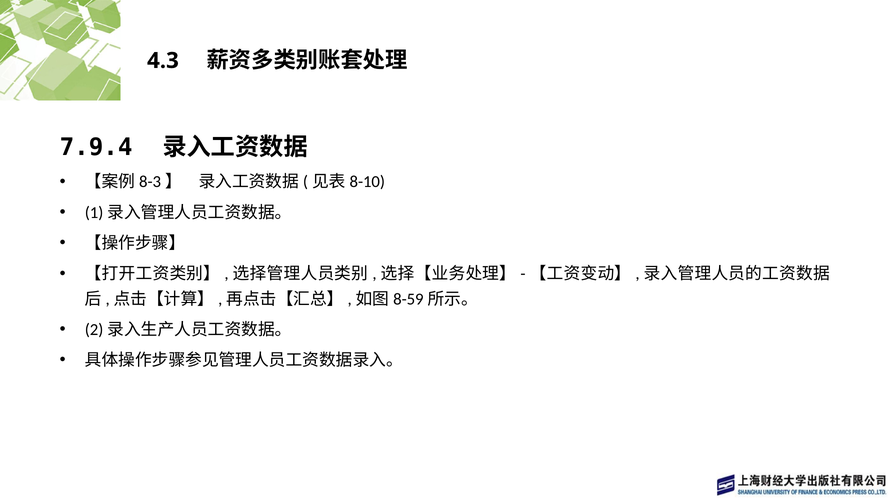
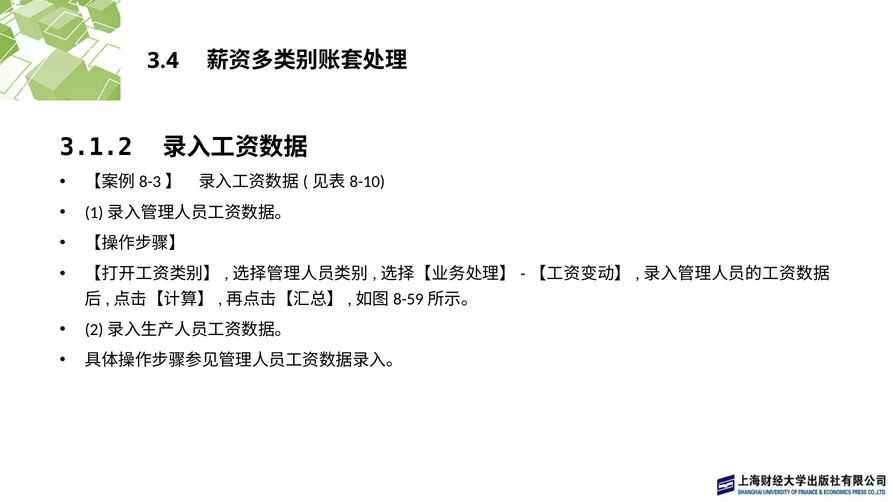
4.3: 4.3 -> 3.4 (163, 61)
7.9.4: 7.9.4 -> 3.1.2 (96, 147)
